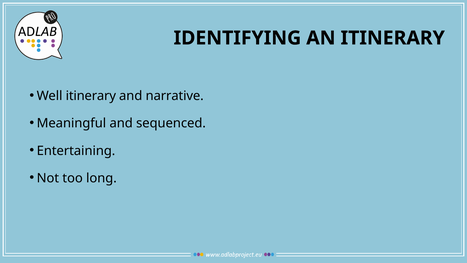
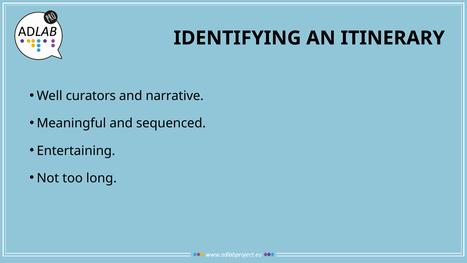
Well itinerary: itinerary -> curators (91, 96)
